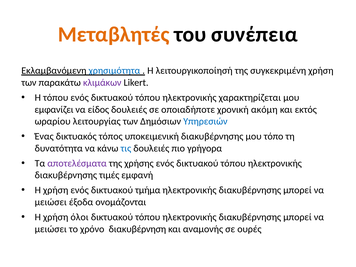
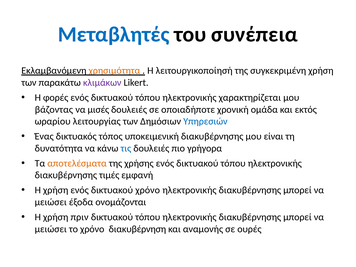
Μεταβλητές colour: orange -> blue (114, 34)
χρησιμότητα colour: blue -> orange (114, 71)
Η τόπου: τόπου -> φορές (56, 98)
εμφανίζει: εμφανίζει -> βάζοντας (54, 109)
είδος: είδος -> μισές (98, 109)
ακόμη: ακόμη -> ομάδα (264, 109)
τόπο: τόπο -> είναι (274, 136)
αποτελέσματα colour: purple -> orange (77, 163)
δικτυακού τμήμα: τμήμα -> χρόνο (148, 190)
όλοι: όλοι -> πριν (80, 217)
